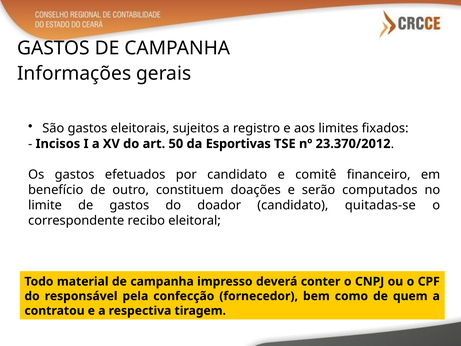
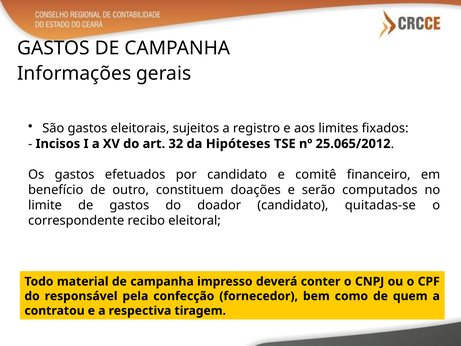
50: 50 -> 32 (176, 144)
Esportivas: Esportivas -> Hipóteses (238, 144)
23.370/2012: 23.370/2012 -> 25.065/2012 (353, 144)
